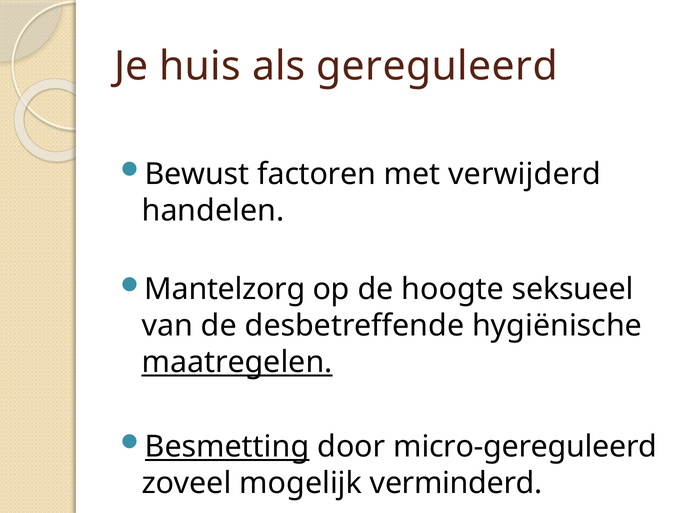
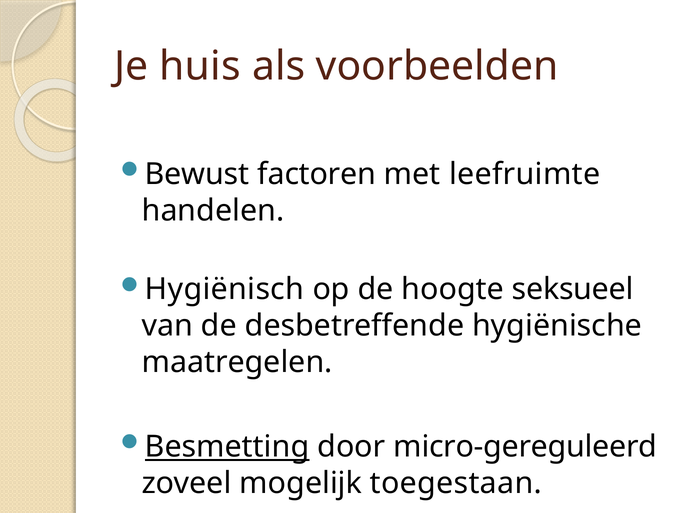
gereguleerd: gereguleerd -> voorbeelden (437, 66)
verwijderd: verwijderd -> leefruimte (525, 174)
Mantelzorg: Mantelzorg -> Hygiënisch (225, 290)
maatregelen underline: present -> none (237, 363)
verminderd: verminderd -> toegestaan (456, 484)
